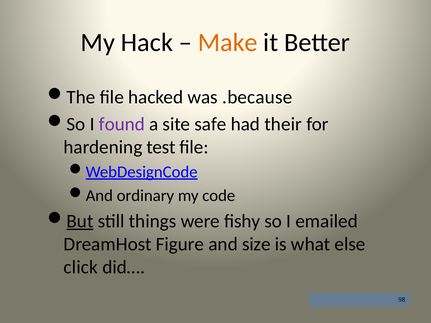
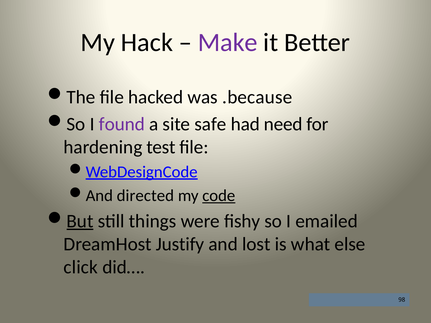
Make colour: orange -> purple (228, 42)
their: their -> need (283, 124)
ordinary: ordinary -> directed (145, 196)
code underline: none -> present (219, 196)
Figure: Figure -> Justify (180, 244)
size: size -> lost (256, 244)
